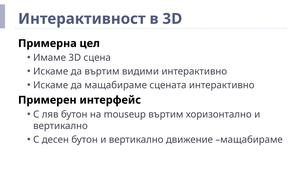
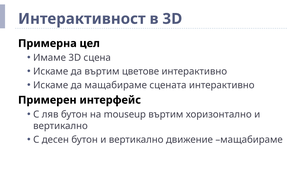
видими: видими -> цветове (141, 71)
